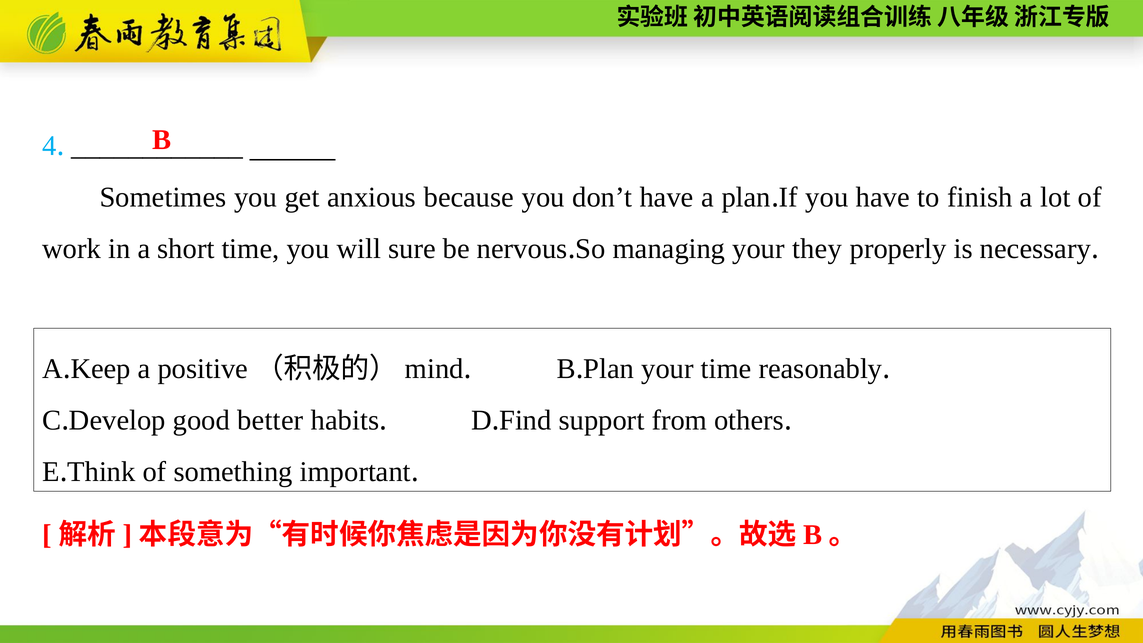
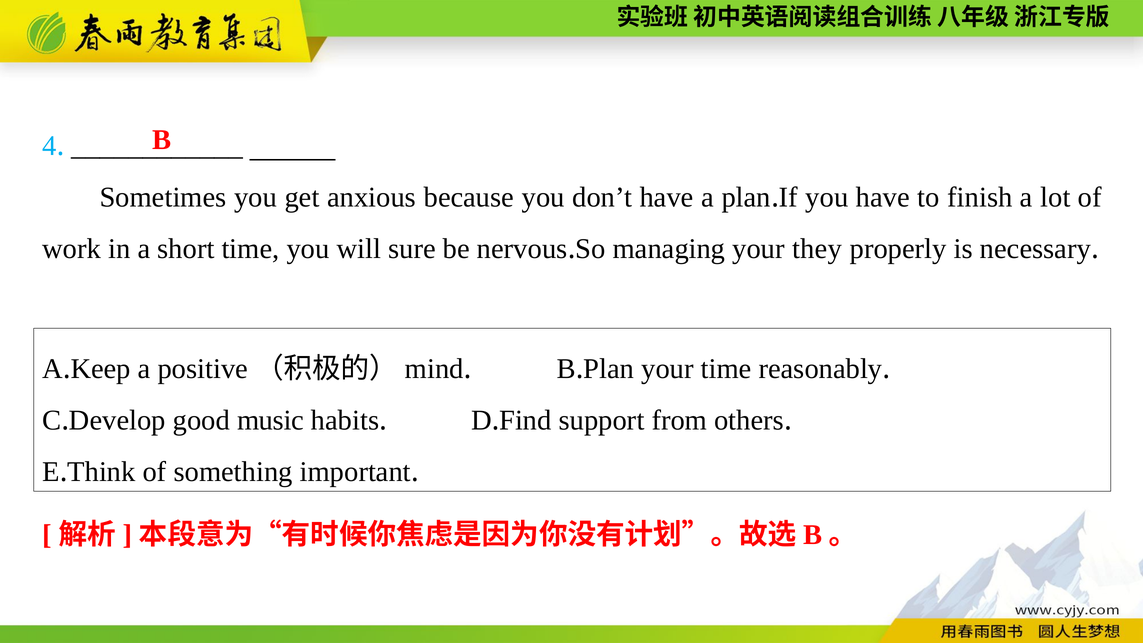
better: better -> music (271, 420)
